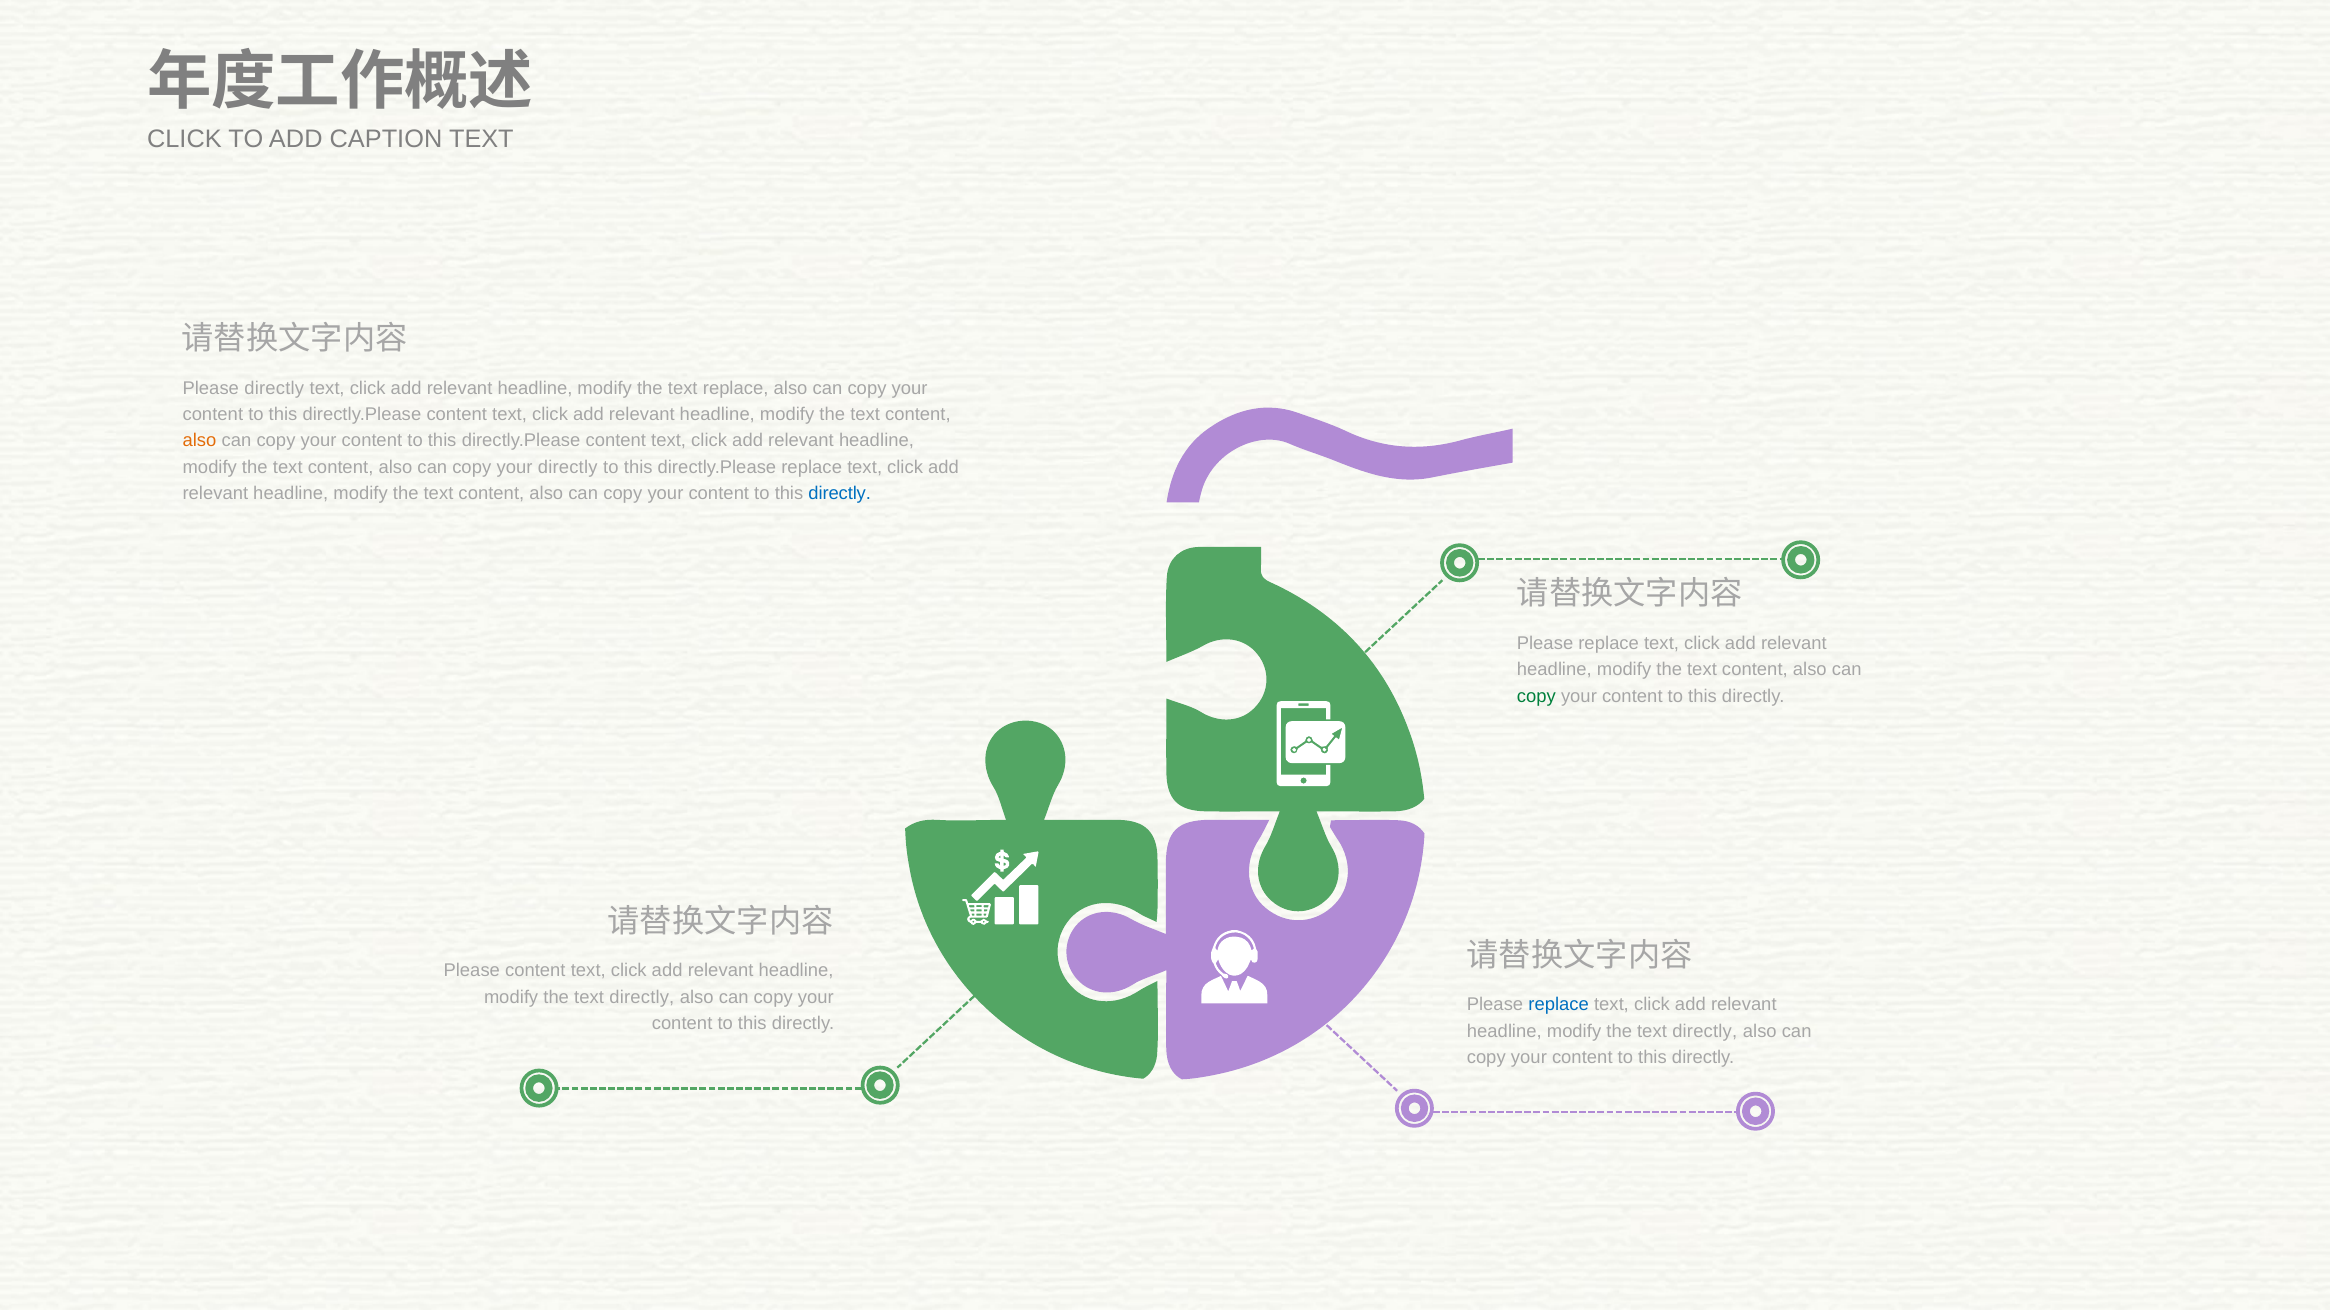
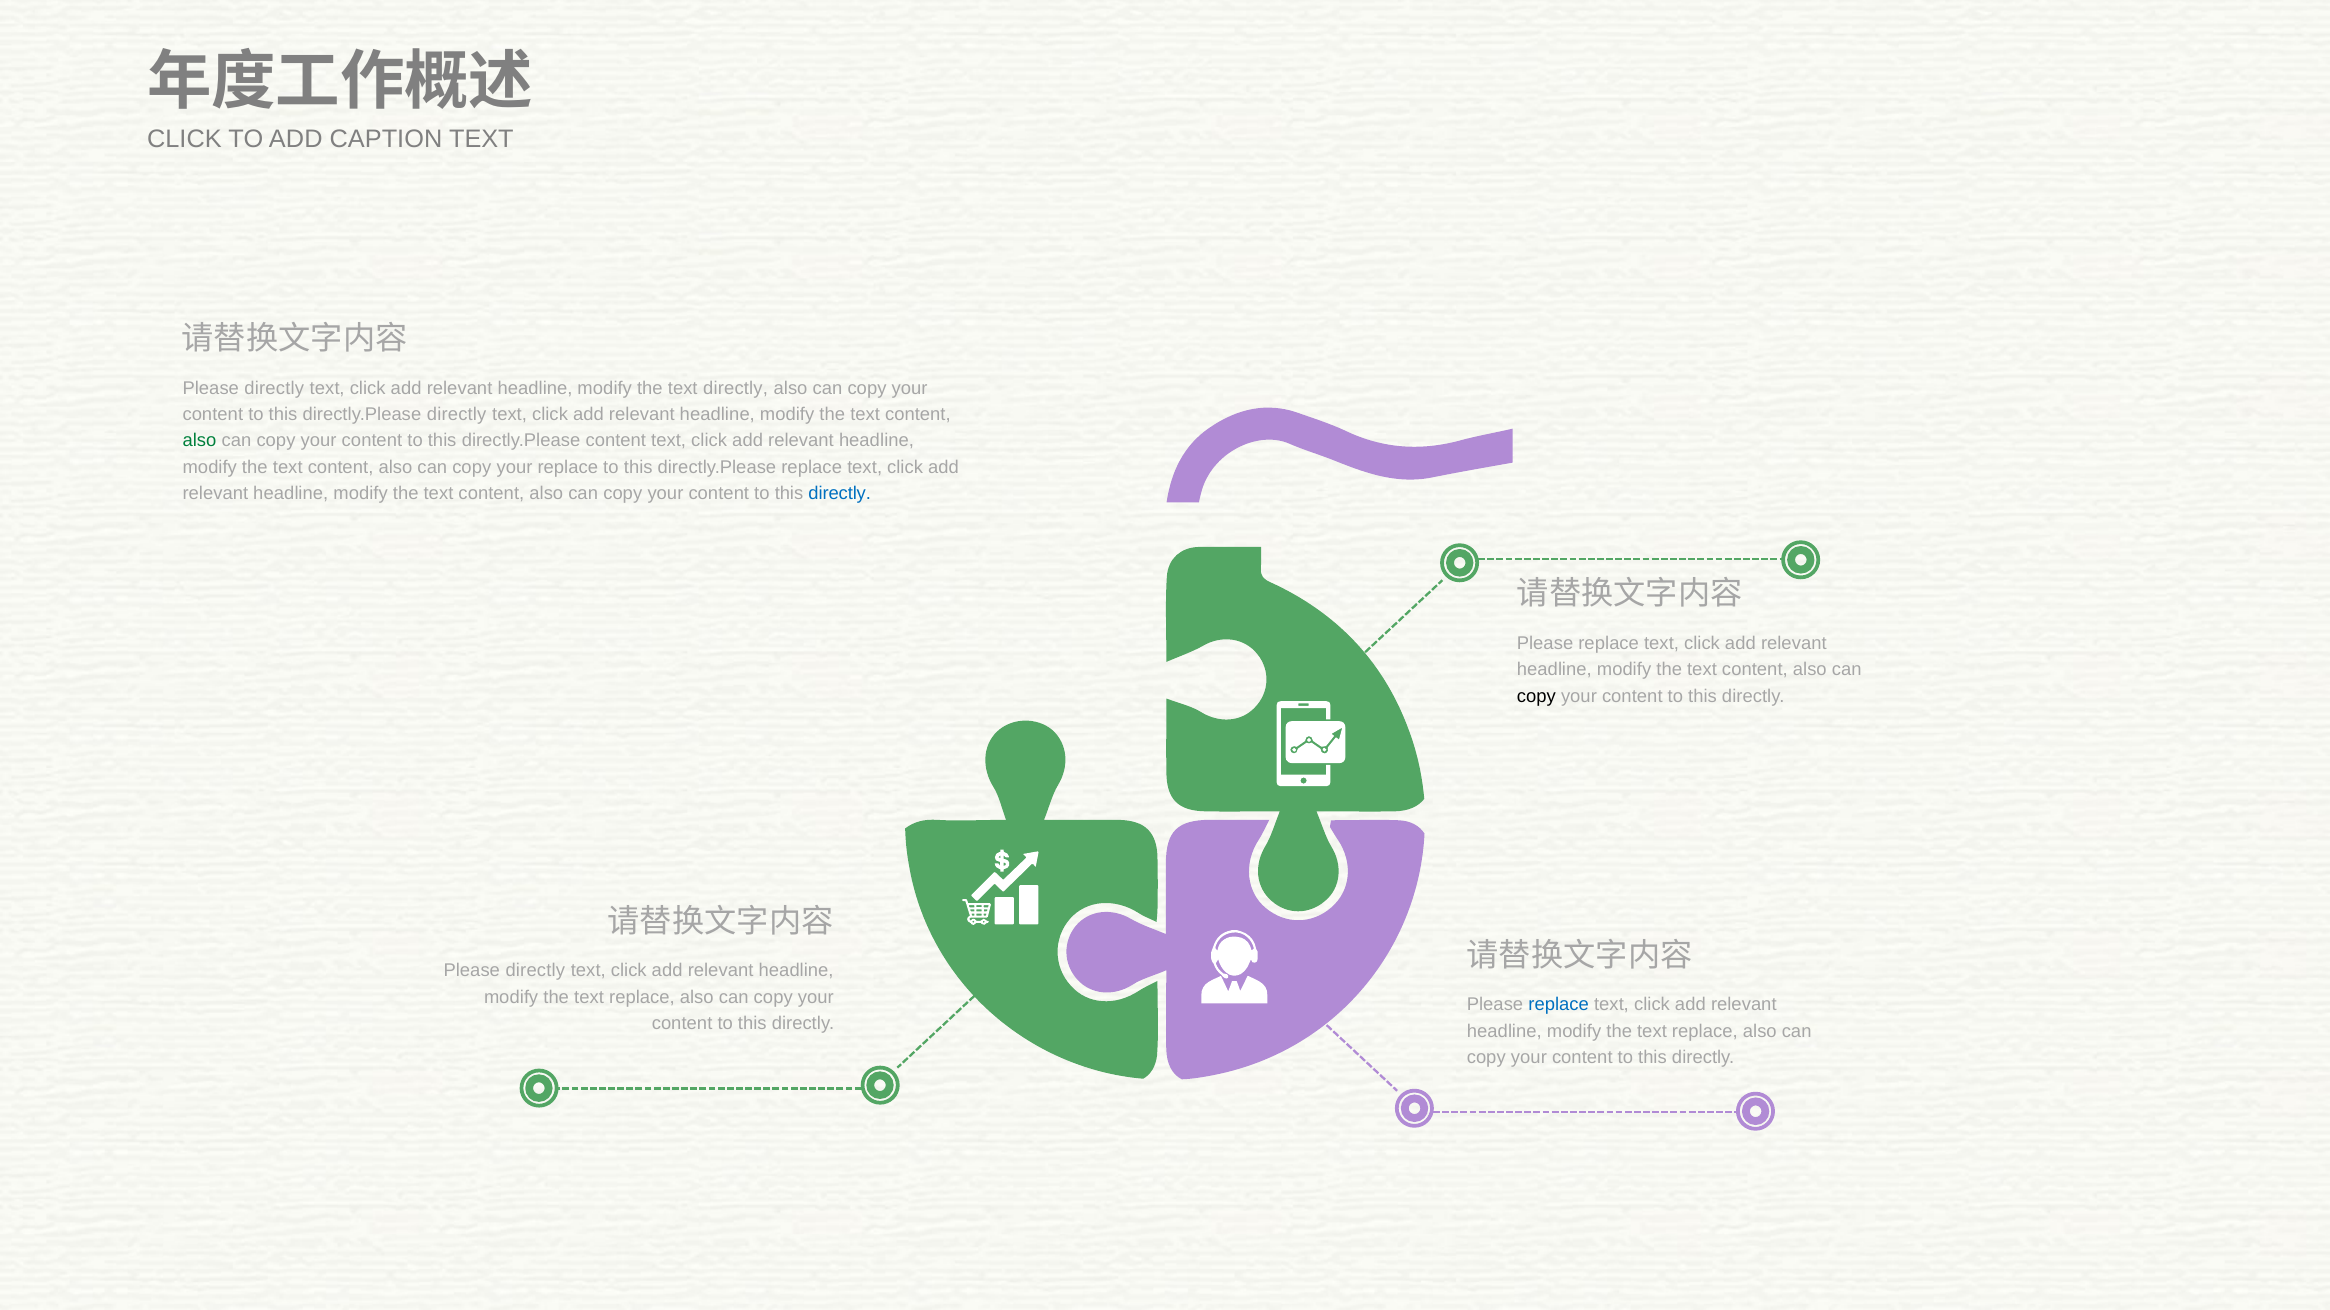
text replace: replace -> directly (736, 388)
content: content -> directly (457, 415)
also colour: orange -> green (199, 441)
your directly: directly -> replace (568, 468)
copy colour: green -> black (1536, 696)
content: content -> directly (535, 971)
directly: directly -> replace (642, 998)
directly: directly -> replace (1705, 1032)
